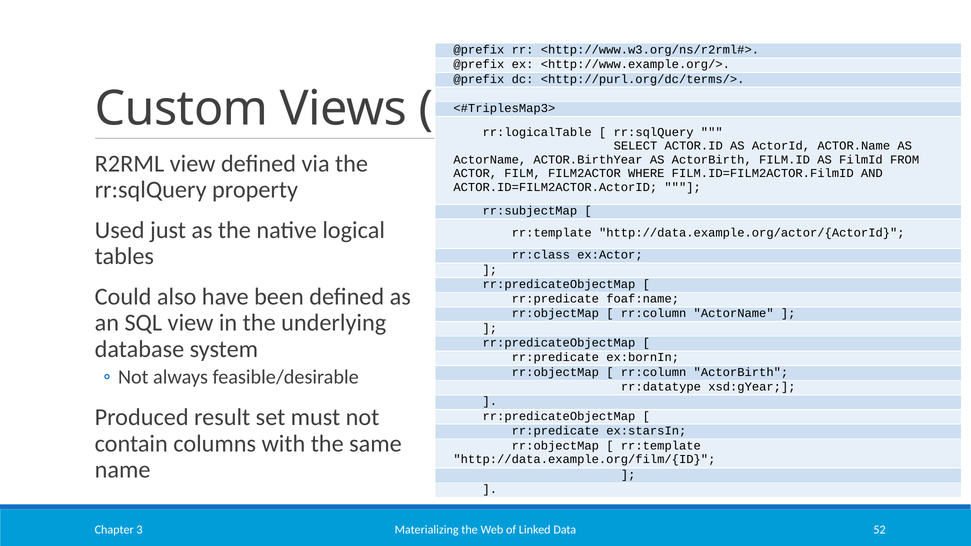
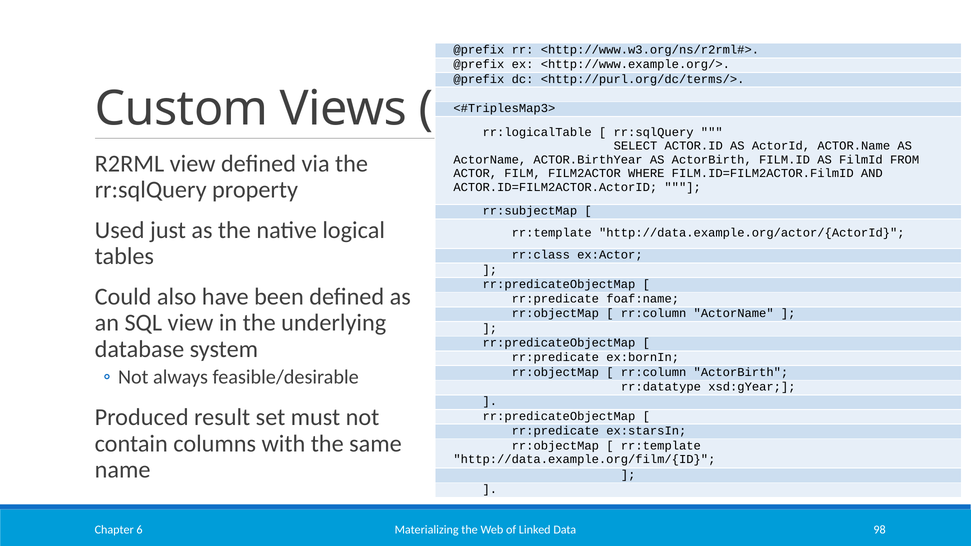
52: 52 -> 98 (880, 530)
3: 3 -> 6 (140, 530)
